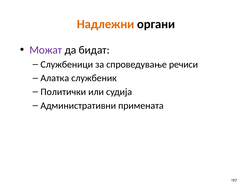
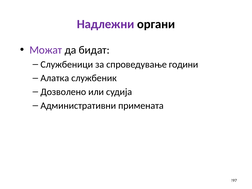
Надлежни colour: orange -> purple (106, 24)
речиси: речиси -> години (183, 64)
Политички: Политички -> Дозволено (63, 92)
